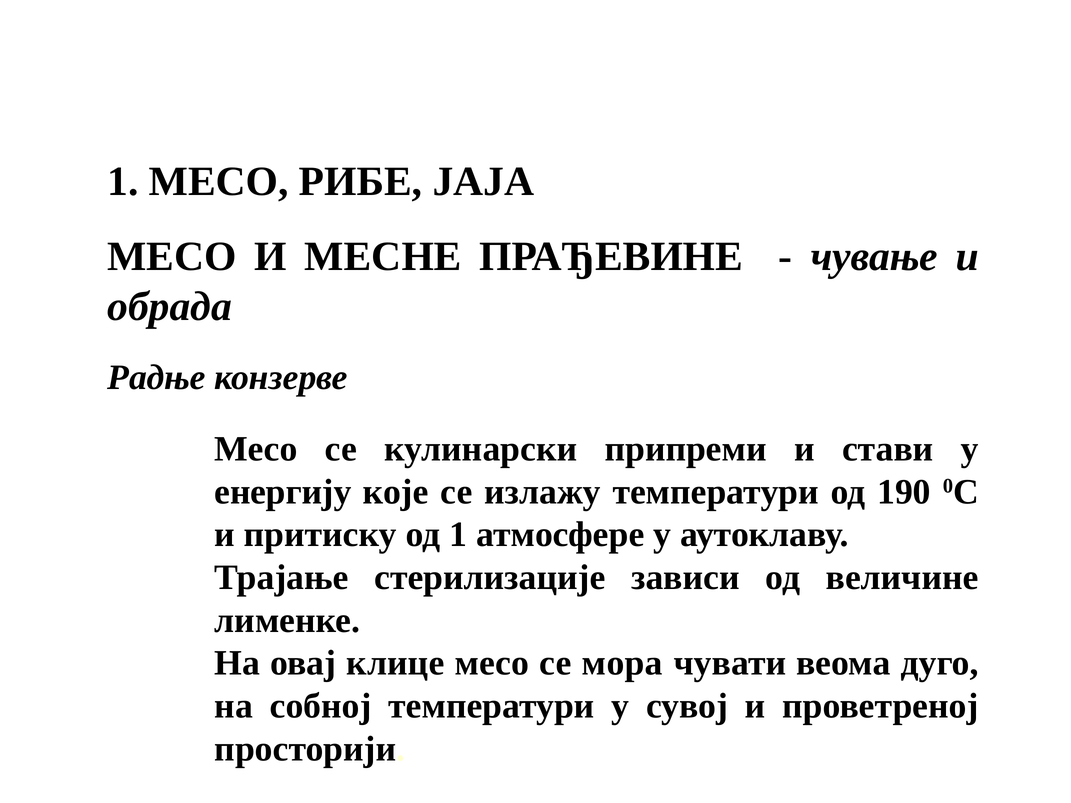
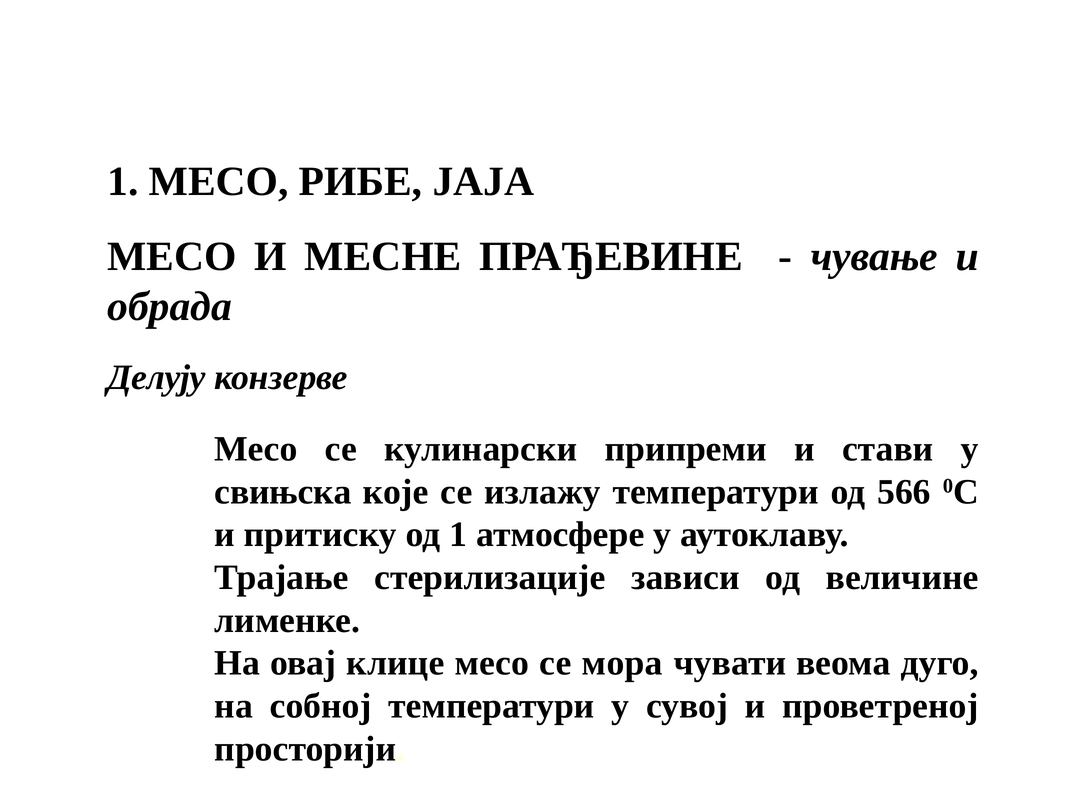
Радње: Радње -> Делују (157, 378)
енергију: енергију -> свињска (283, 492)
190: 190 -> 566 (904, 492)
